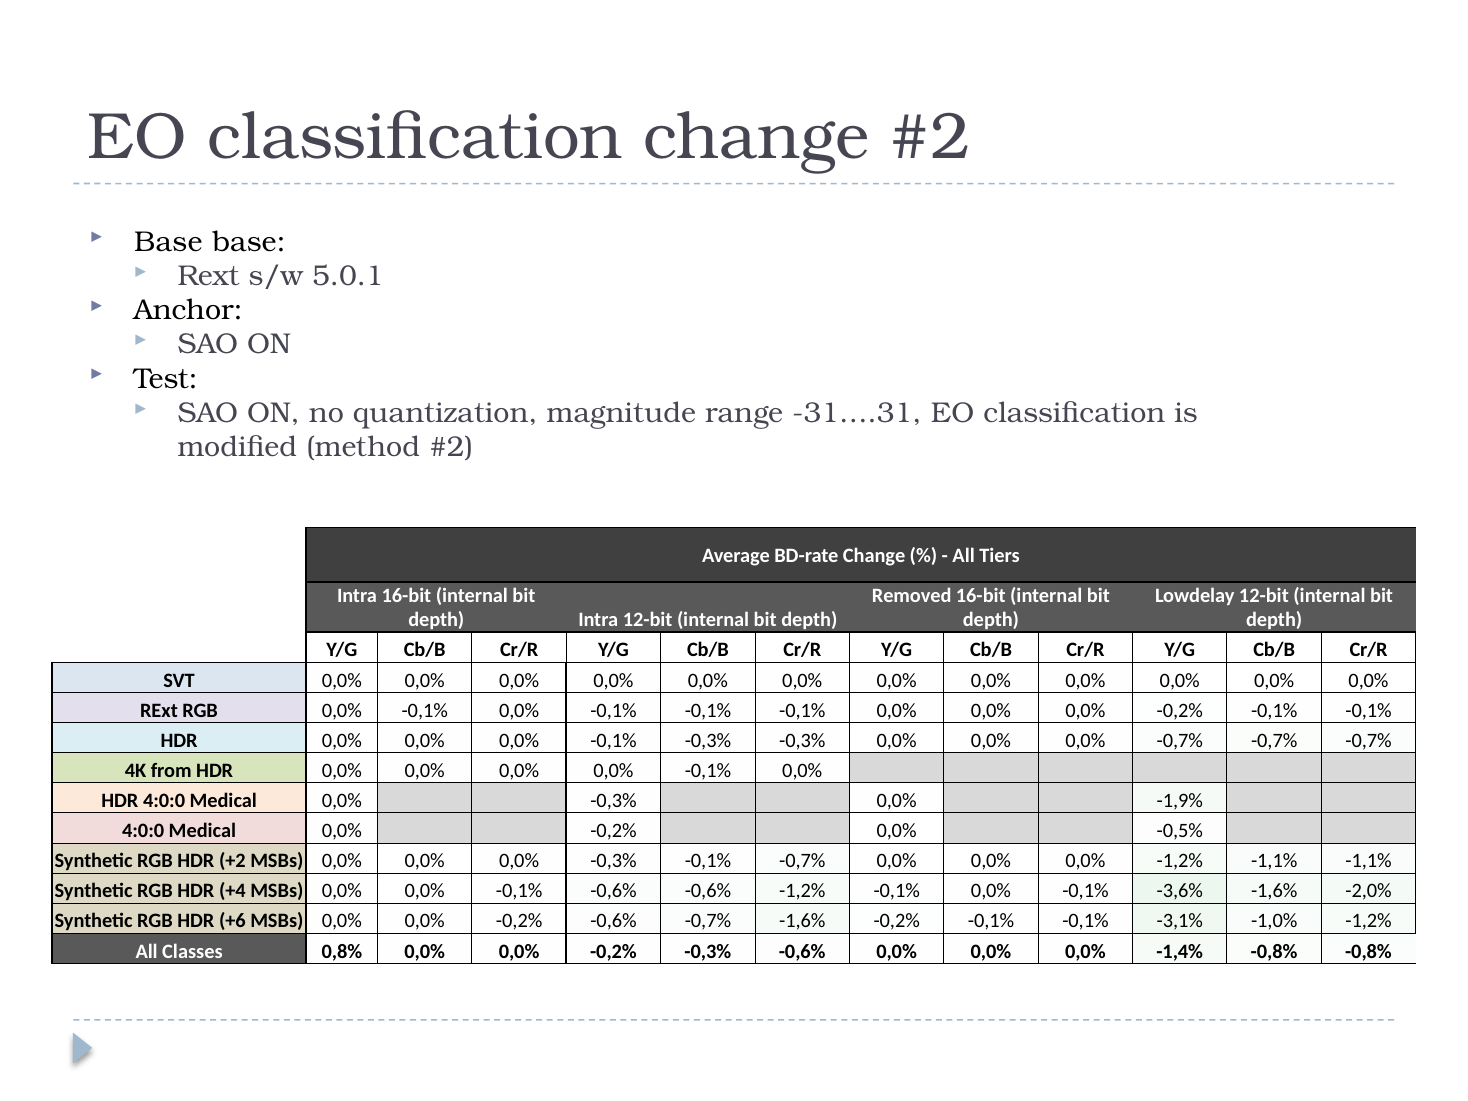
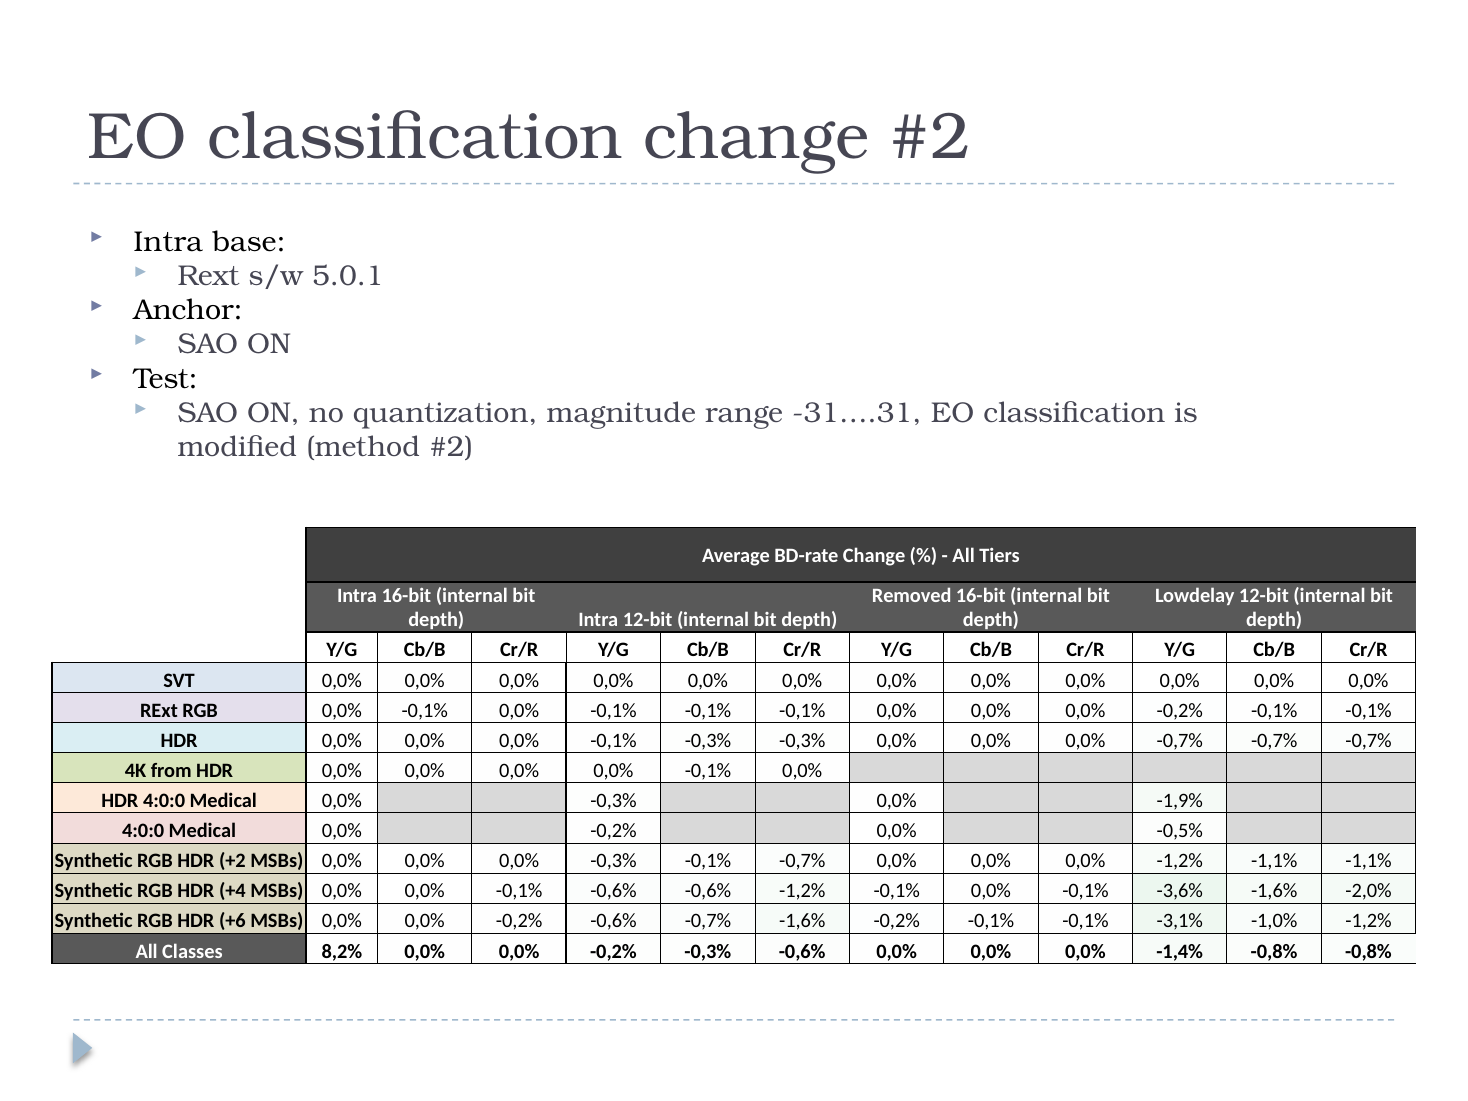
Base: Base -> Intra (168, 242)
0,8%: 0,8% -> 8,2% (342, 951)
